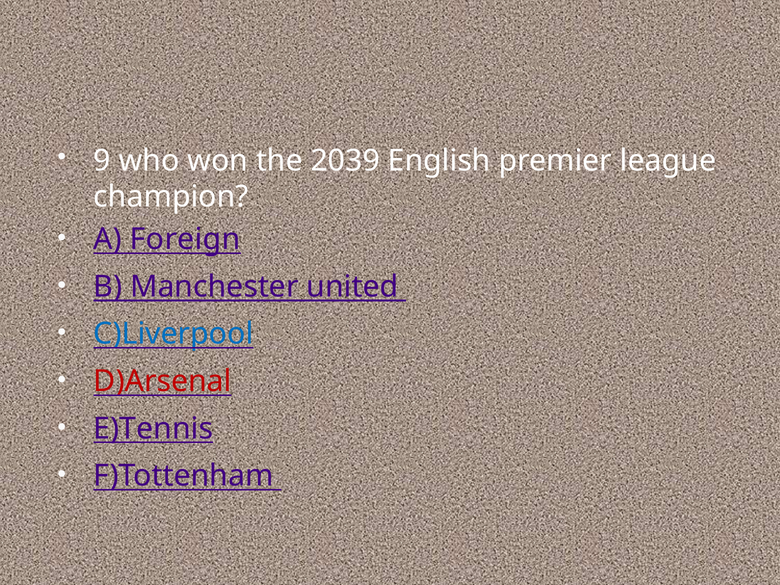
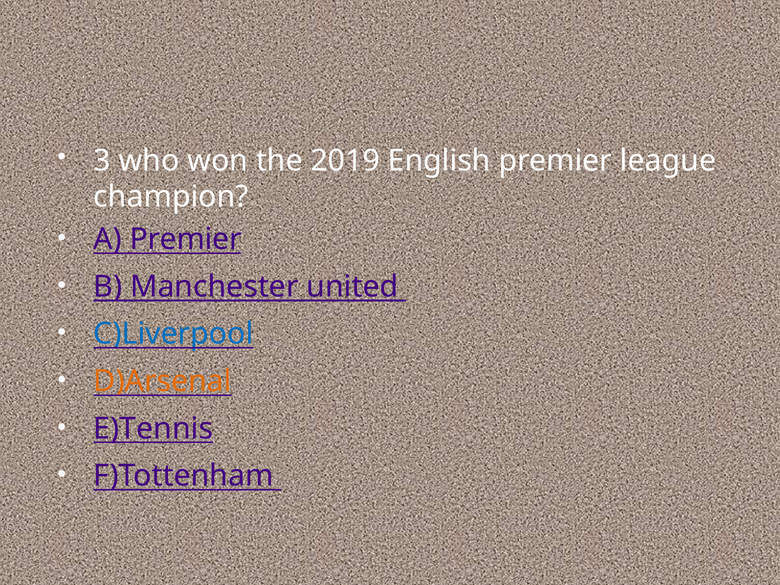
9: 9 -> 3 (102, 161)
2039: 2039 -> 2019 (345, 161)
A Foreign: Foreign -> Premier (186, 239)
D)Arsenal colour: red -> orange (163, 381)
